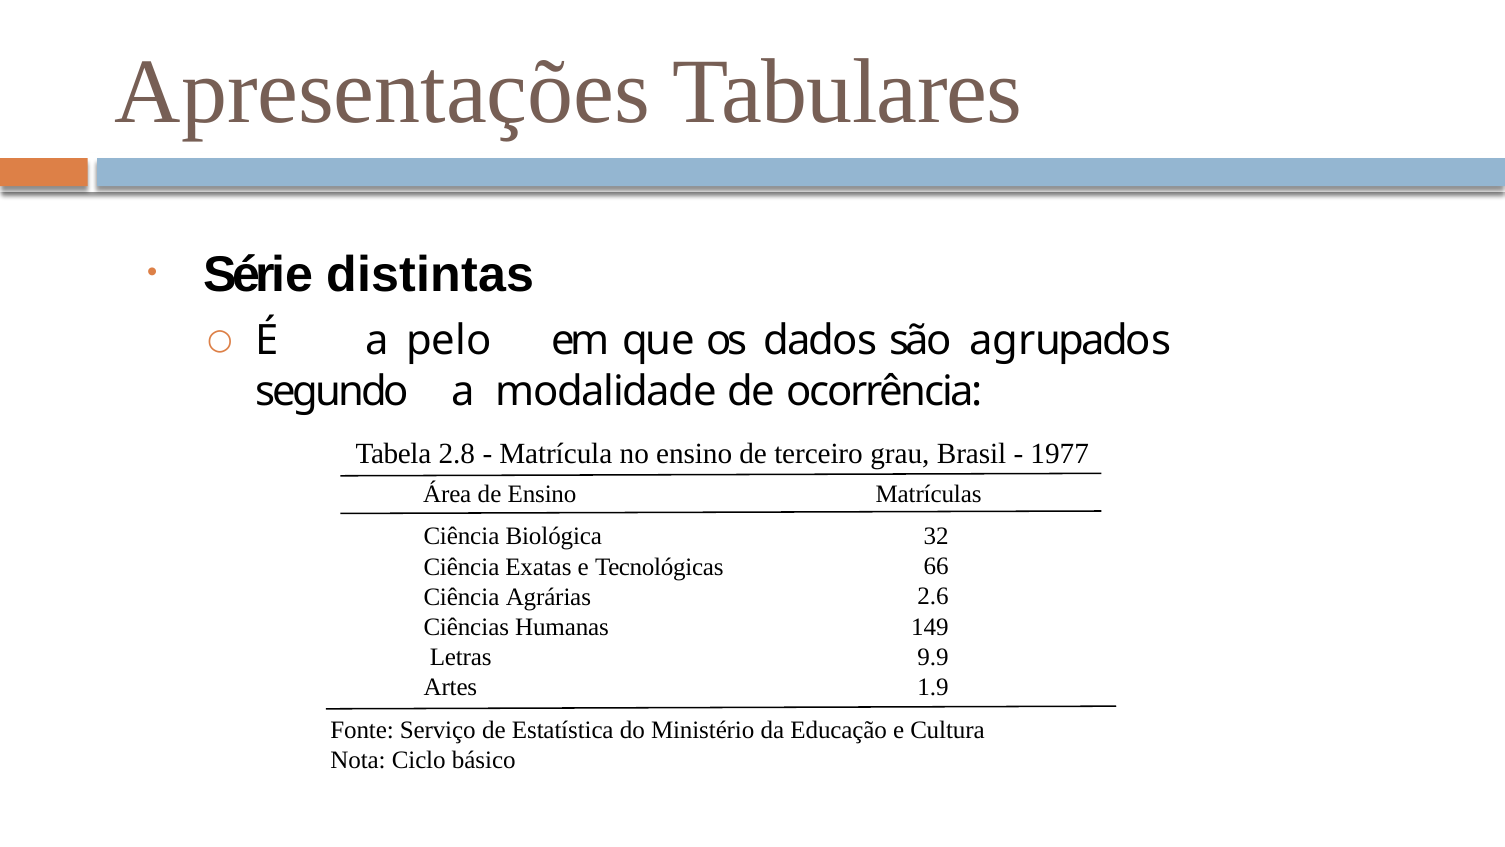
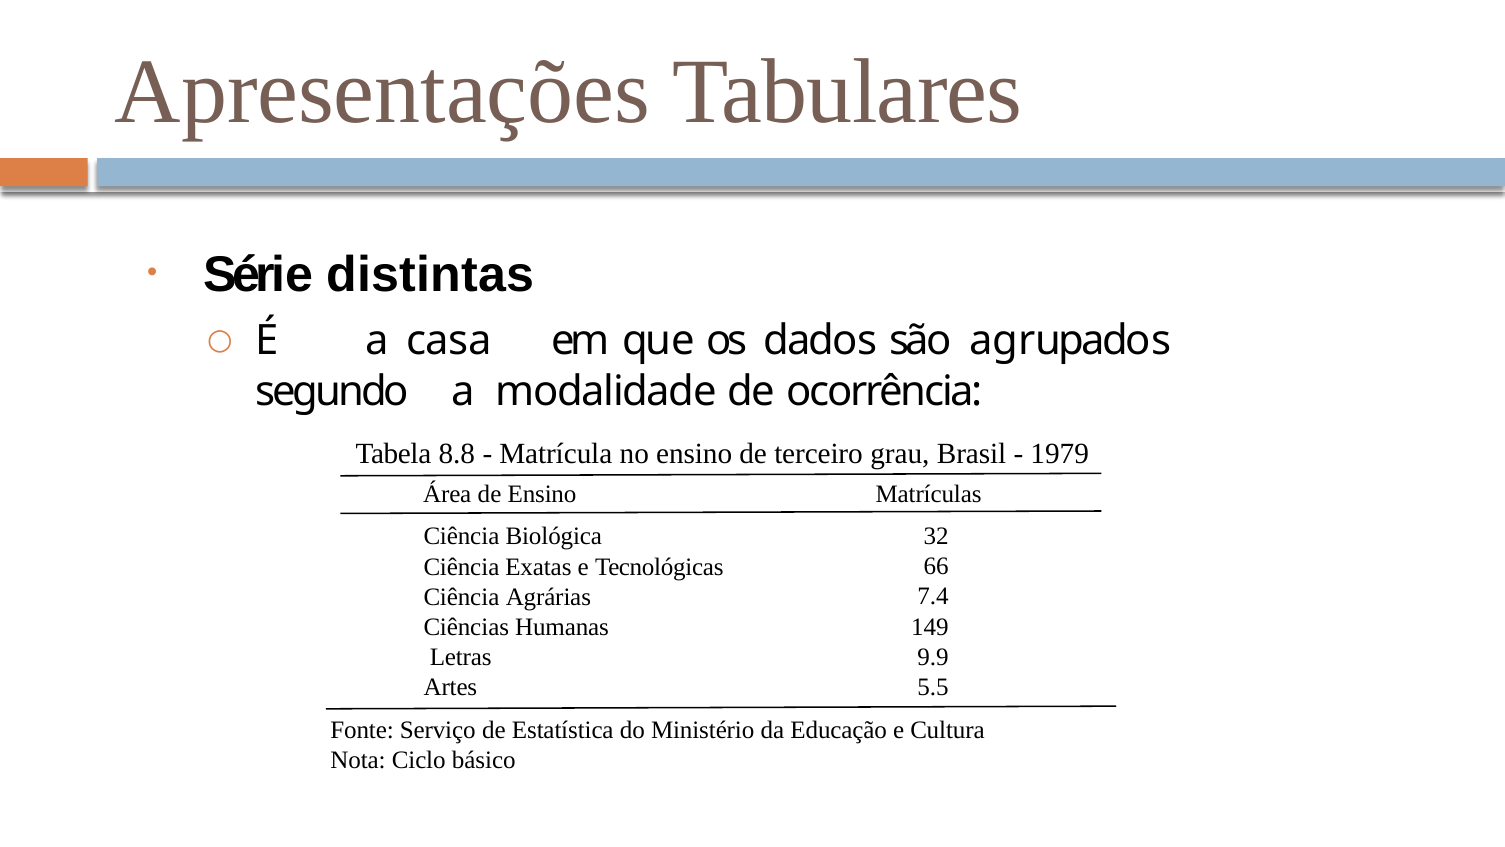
pelo: pelo -> casa (449, 341)
2.8: 2.8 -> 8.8 (457, 454)
1977: 1977 -> 1979 (1060, 454)
2.6: 2.6 -> 7.4 (933, 596)
1.9: 1.9 -> 5.5 (933, 687)
